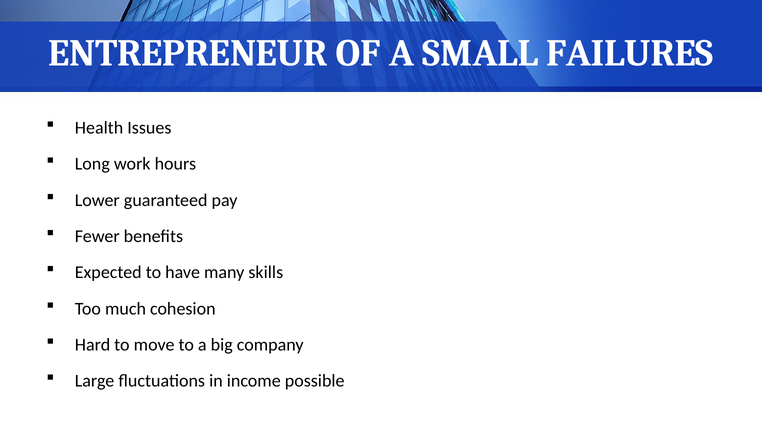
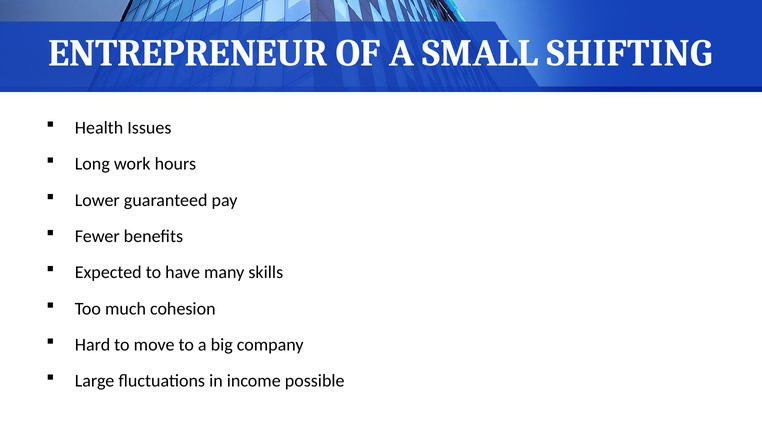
FAILURES: FAILURES -> SHIFTING (630, 53)
